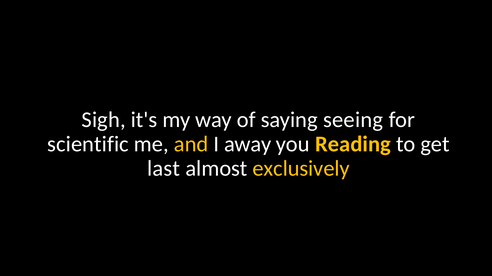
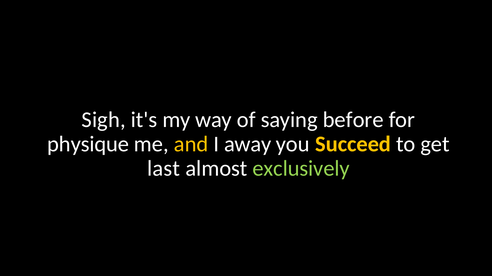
seeing: seeing -> before (353, 120)
scientific: scientific -> physique (88, 144)
Reading: Reading -> Succeed (353, 144)
exclusively colour: yellow -> light green (301, 169)
